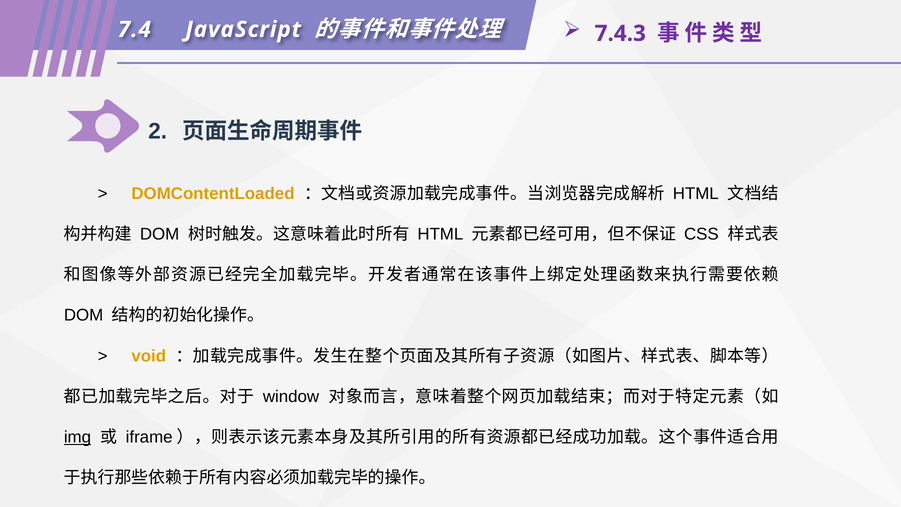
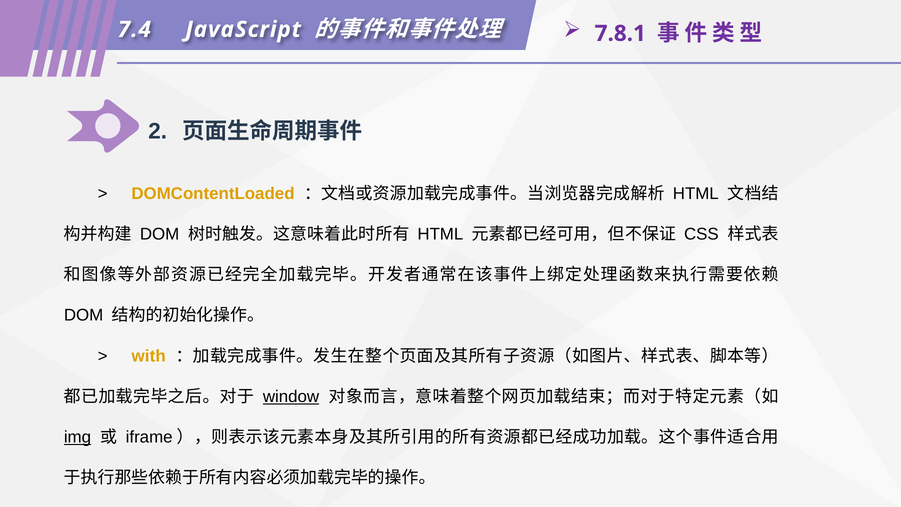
7.4.3: 7.4.3 -> 7.8.1 (620, 33)
void: void -> with (149, 356)
window underline: none -> present (291, 396)
